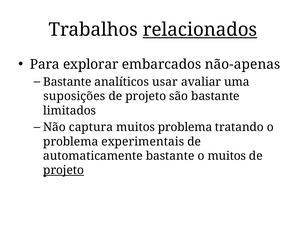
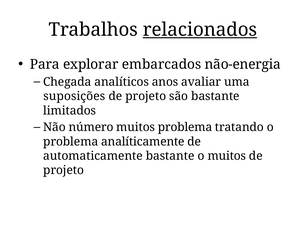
não-apenas: não-apenas -> não-energia (243, 64)
Bastante: Bastante -> Chegada (67, 82)
usar: usar -> anos (165, 82)
captura: captura -> número (91, 127)
experimentais: experimentais -> analíticamente (143, 141)
projeto underline: present -> none (64, 170)
